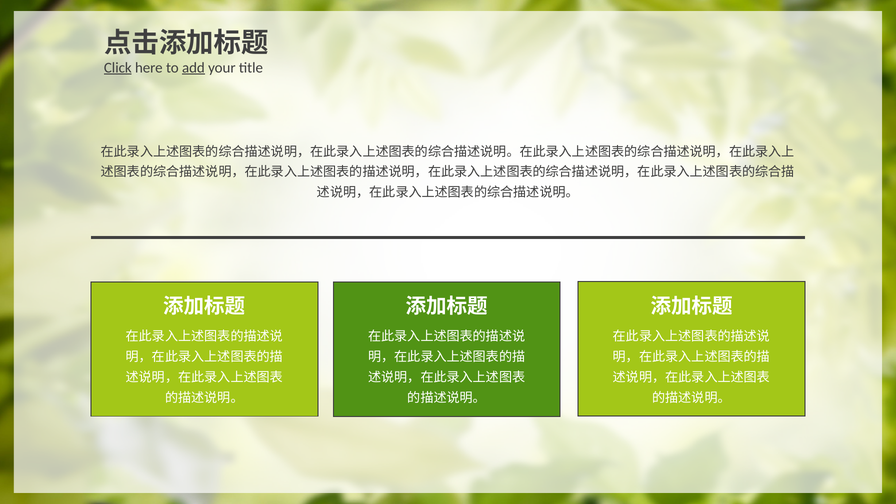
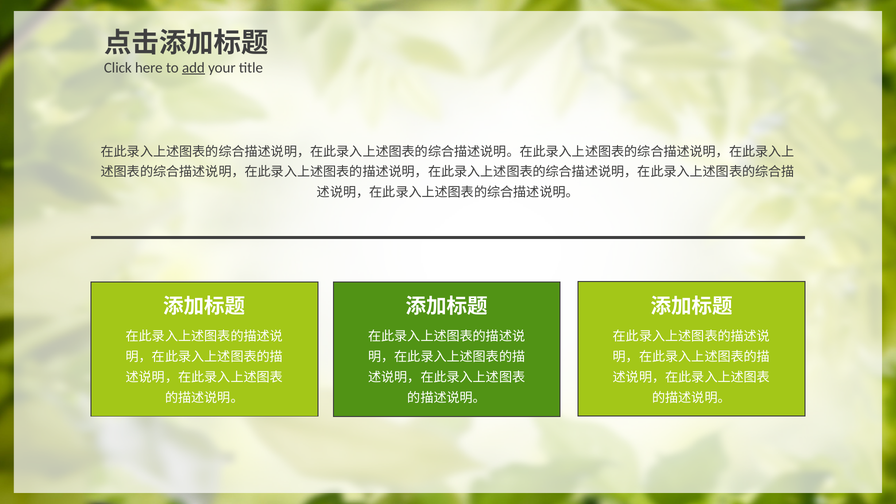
Click underline: present -> none (118, 68)
